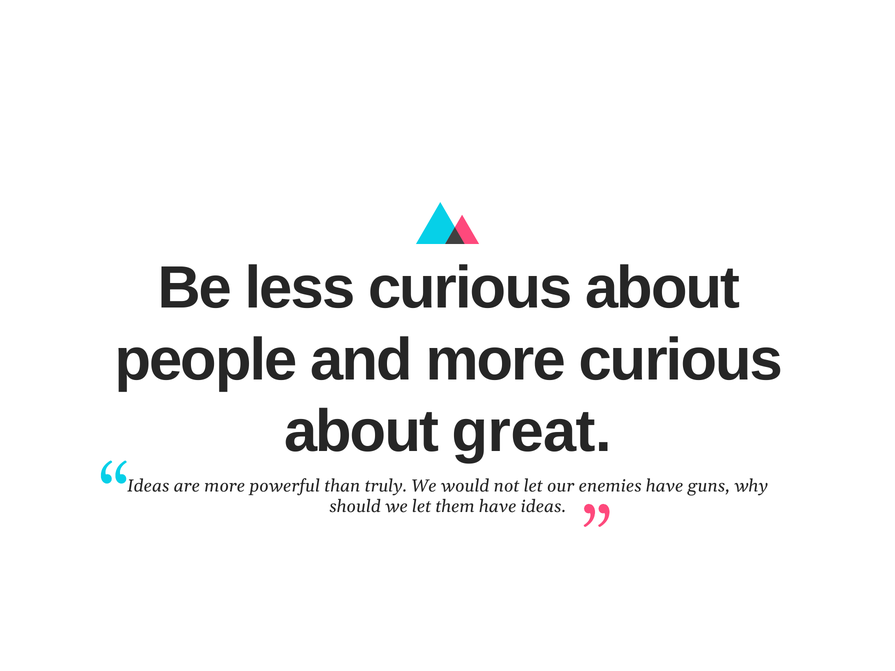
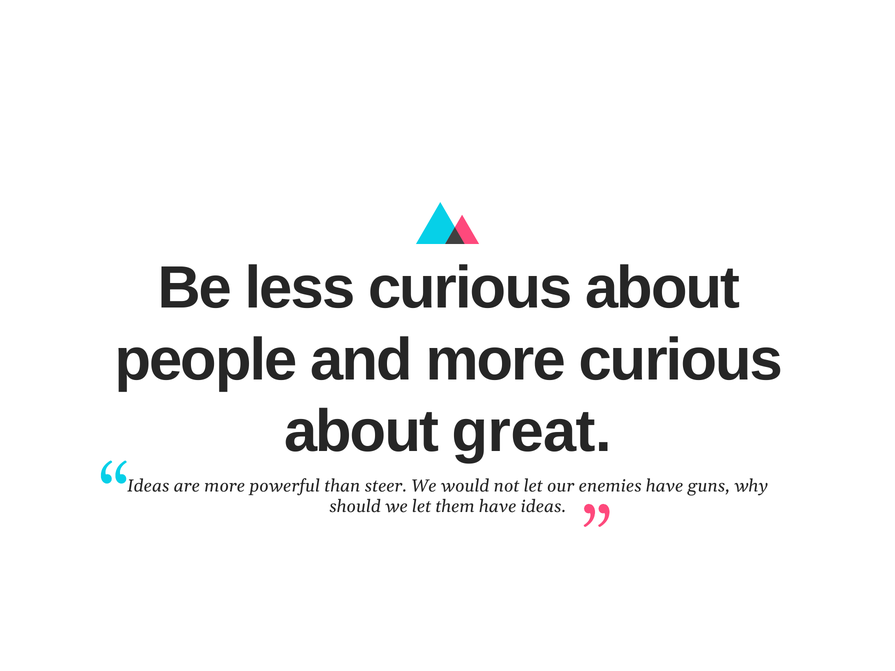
truly: truly -> steer (386, 486)
